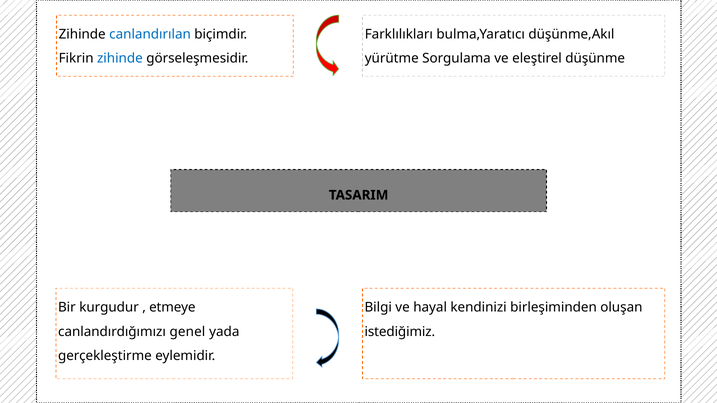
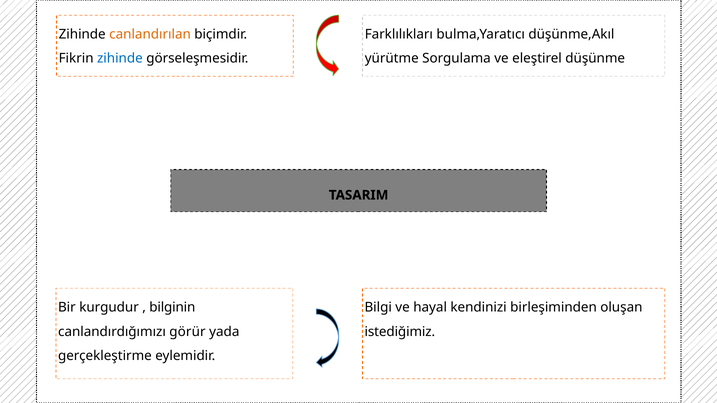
canlandırılan colour: blue -> orange (150, 34)
etmeye: etmeye -> bilginin (172, 308)
genel: genel -> görür (187, 332)
